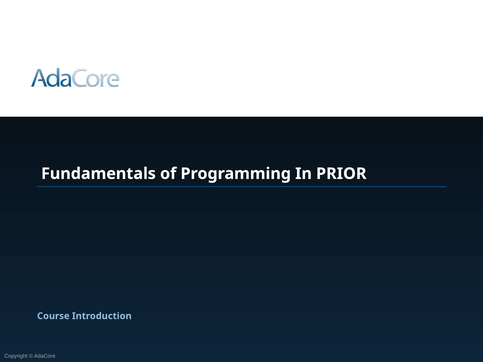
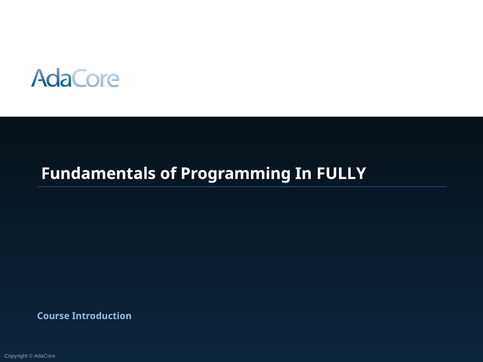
PRIOR: PRIOR -> FULLY (341, 174)
